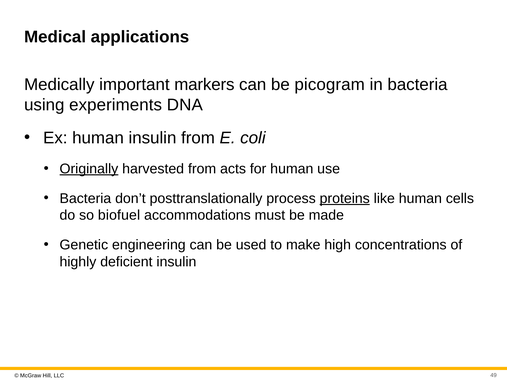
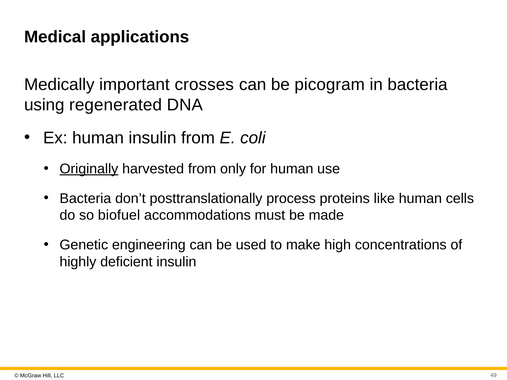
markers: markers -> crosses (204, 85)
experiments: experiments -> regenerated (116, 105)
acts: acts -> only (233, 169)
proteins underline: present -> none (345, 199)
